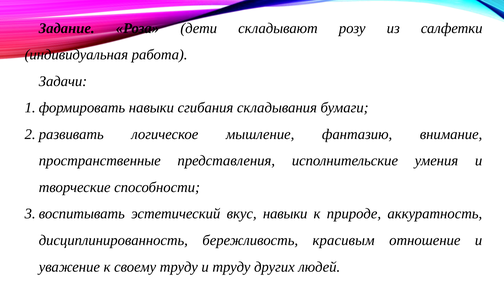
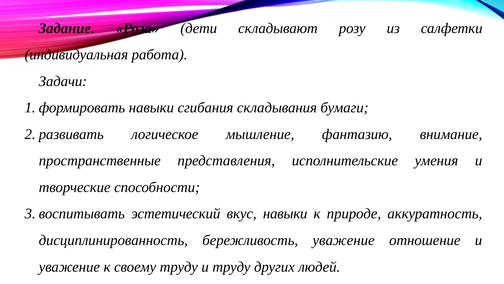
бережливость красивым: красивым -> уважение (344, 240)
